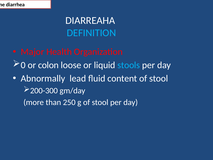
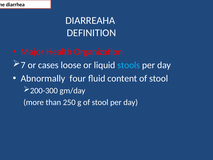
DEFINITION colour: light blue -> white (91, 33)
0: 0 -> 7 (23, 65)
colon: colon -> cases (48, 65)
lead: lead -> four (78, 78)
